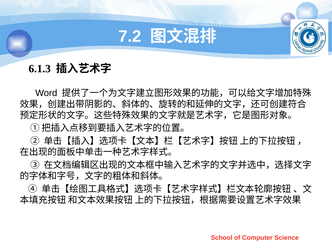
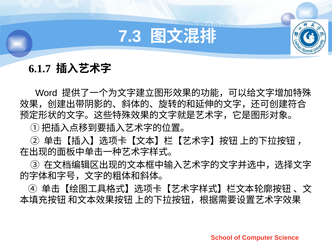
7.2: 7.2 -> 7.3 (130, 36)
6.1.3: 6.1.3 -> 6.1.7 (40, 69)
